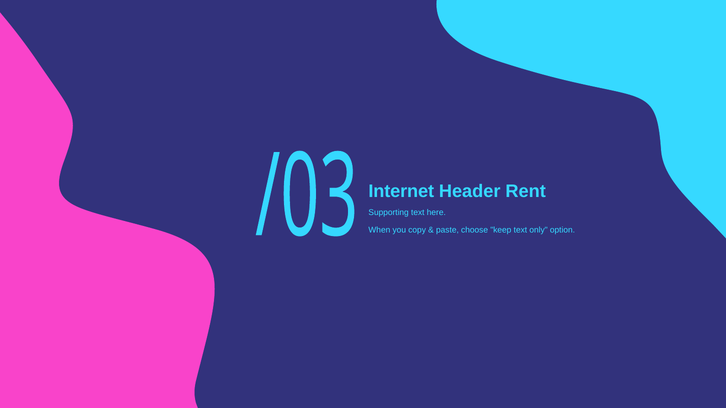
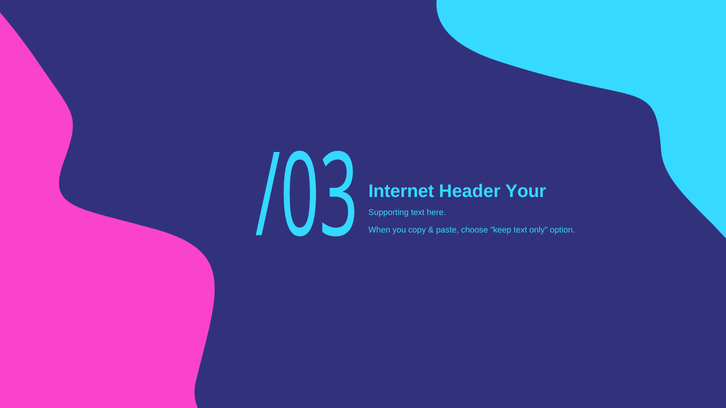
Rent: Rent -> Your (526, 192)
